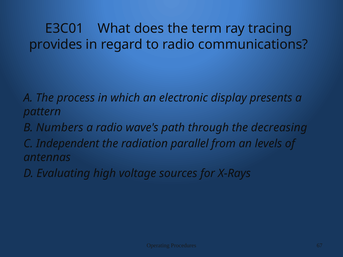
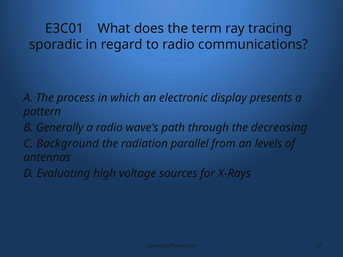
provides: provides -> sporadic (56, 45)
Numbers: Numbers -> Generally (60, 128)
Independent: Independent -> Background (68, 144)
